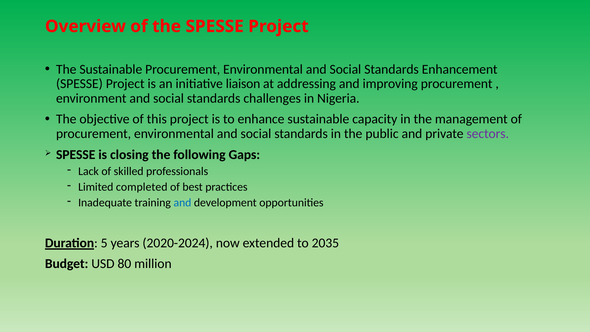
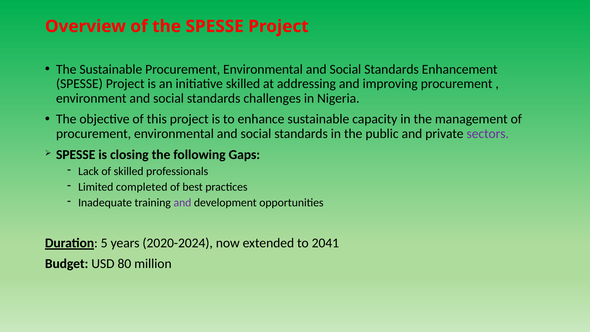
initiative liaison: liaison -> skilled (243, 84)
and colour: blue -> purple (182, 203)
2035: 2035 -> 2041 (325, 243)
